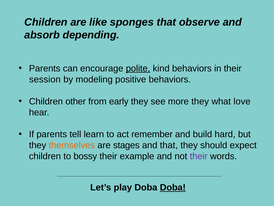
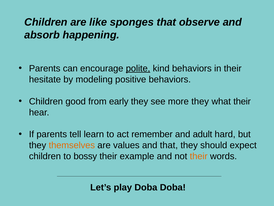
depending: depending -> happening (91, 35)
session: session -> hesitate (45, 79)
other: other -> good (76, 101)
what love: love -> their (242, 101)
build: build -> adult (203, 134)
stages: stages -> values (126, 145)
their colour: purple -> orange (199, 156)
Doba underline: present -> none (173, 187)
